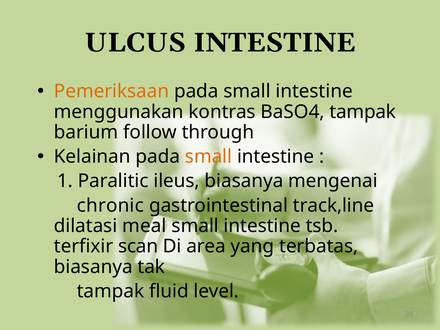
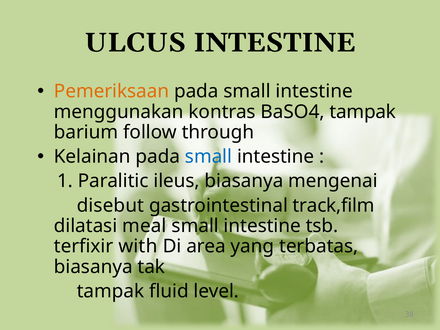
small colour: orange -> blue (209, 157)
chronic: chronic -> disebut (110, 205)
track,line: track,line -> track,film (334, 205)
scan: scan -> with (138, 246)
